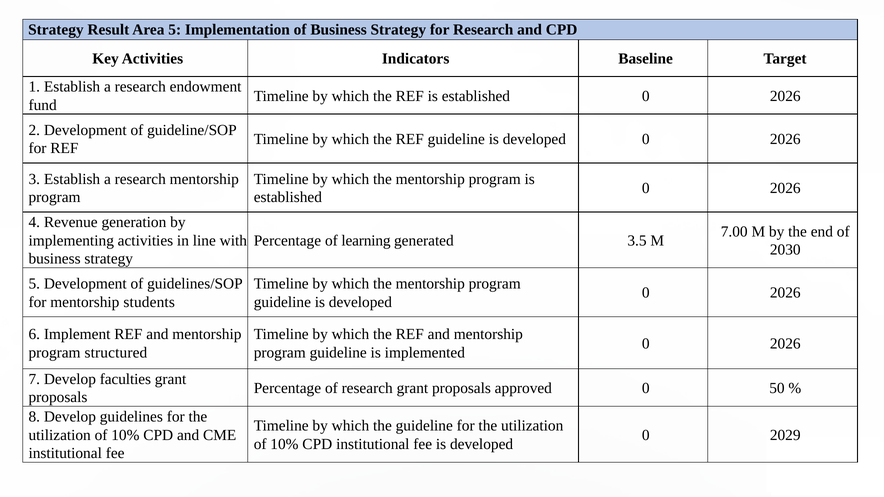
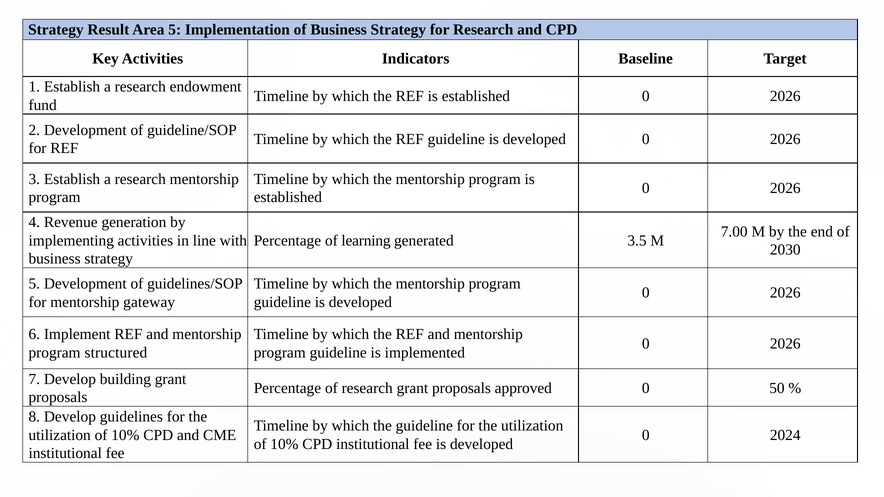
students: students -> gateway (149, 302)
faculties: faculties -> building (125, 379)
2029: 2029 -> 2024 (785, 435)
